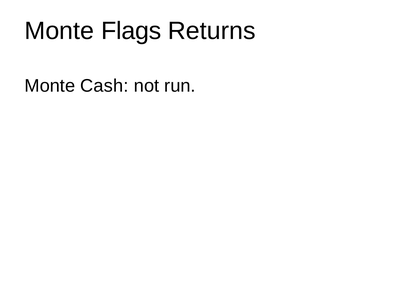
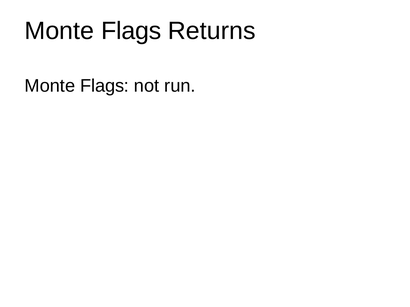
Cash: Cash -> Flags (105, 86)
